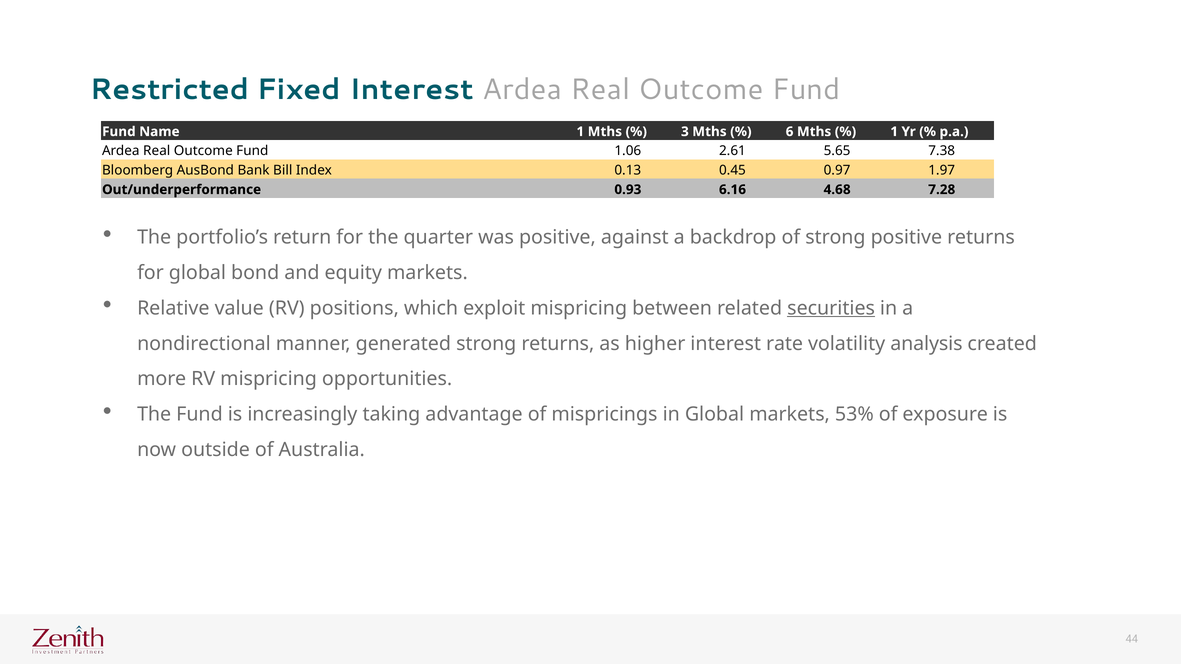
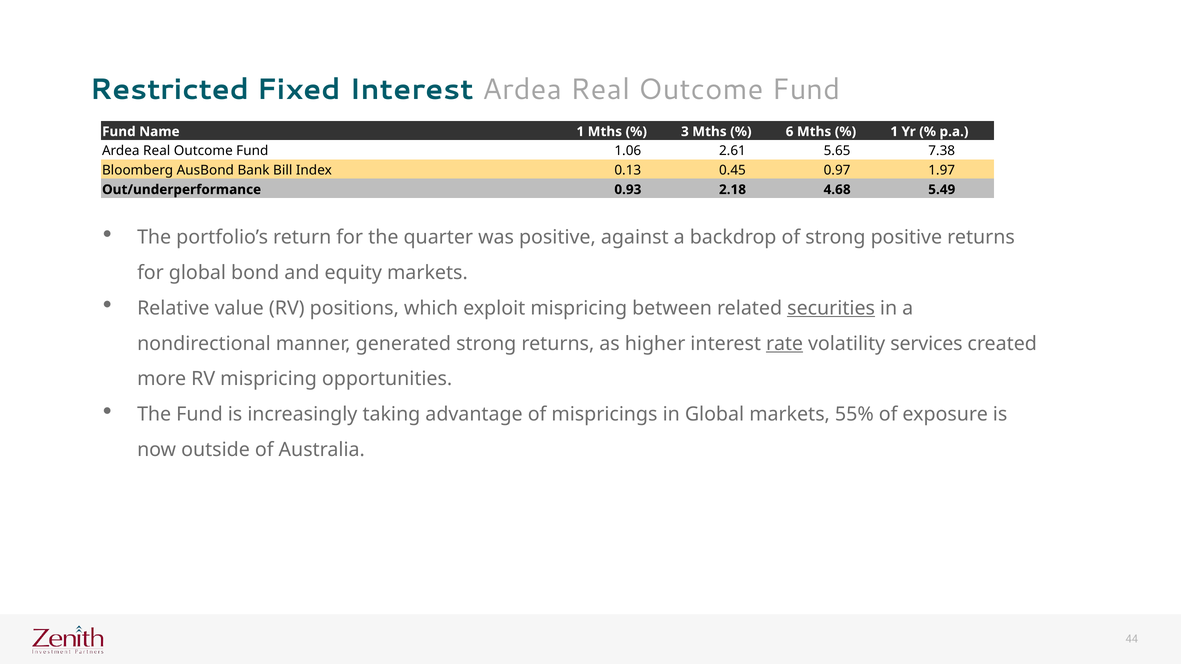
6.16: 6.16 -> 2.18 (733, 190)
7.28: 7.28 -> 5.49 (942, 190)
rate underline: none -> present (785, 344)
analysis: analysis -> services (926, 344)
53%: 53% -> 55% (854, 415)
